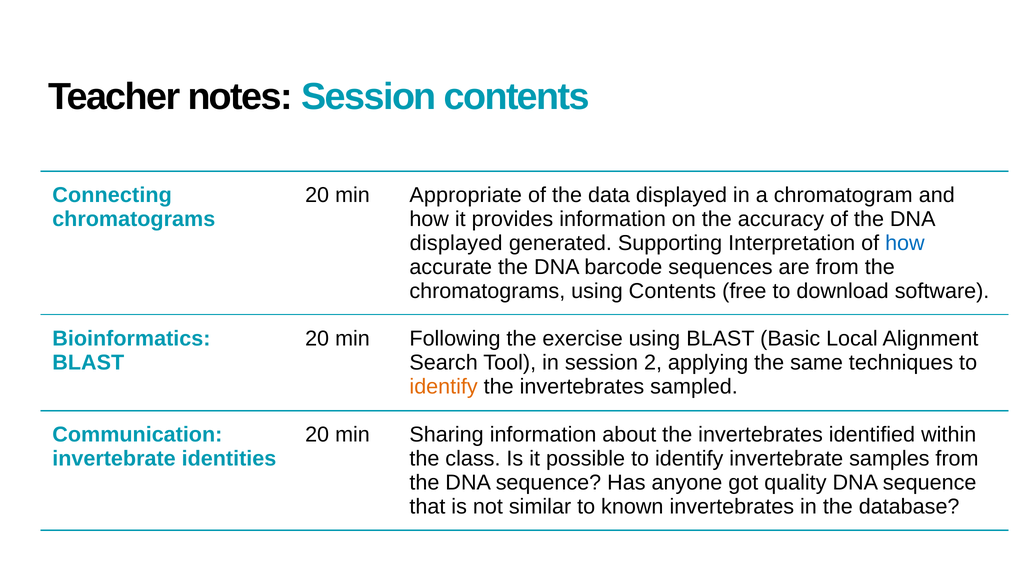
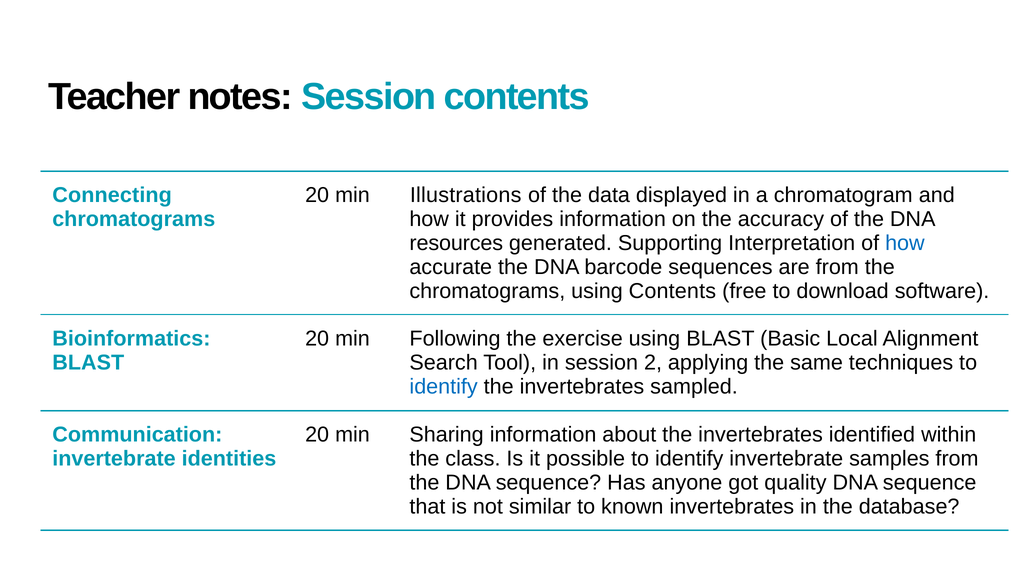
Appropriate: Appropriate -> Illustrations (466, 195)
displayed: displayed -> resources (456, 244)
identify colour: orange -> blue (444, 387)
